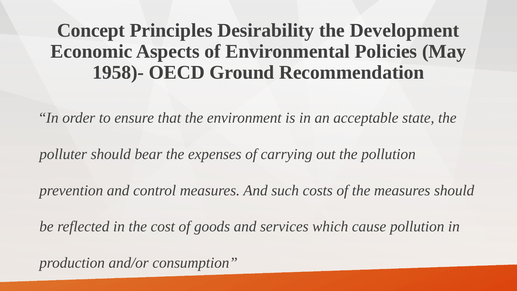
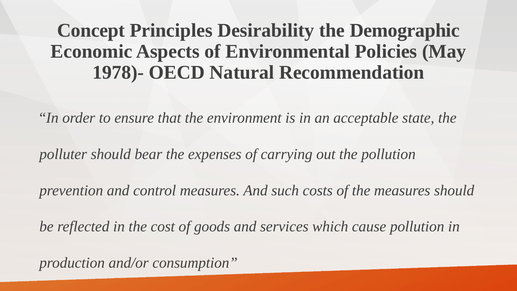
Development: Development -> Demographic (405, 31)
1958)-: 1958)- -> 1978)- (118, 72)
Ground: Ground -> Natural (242, 72)
